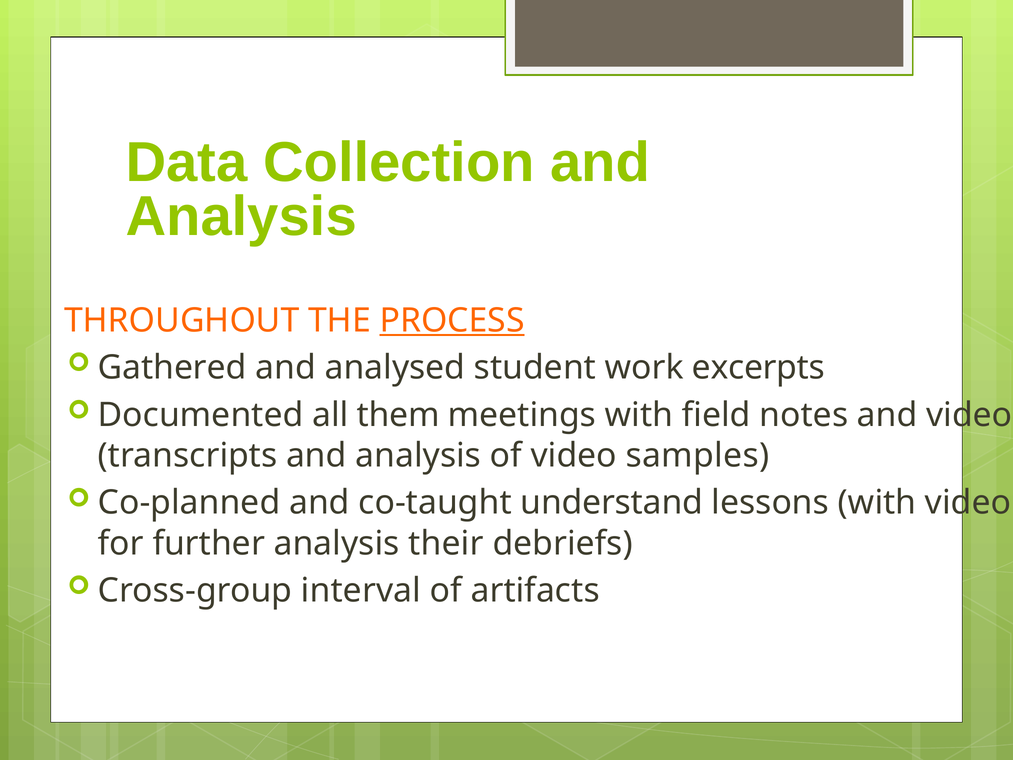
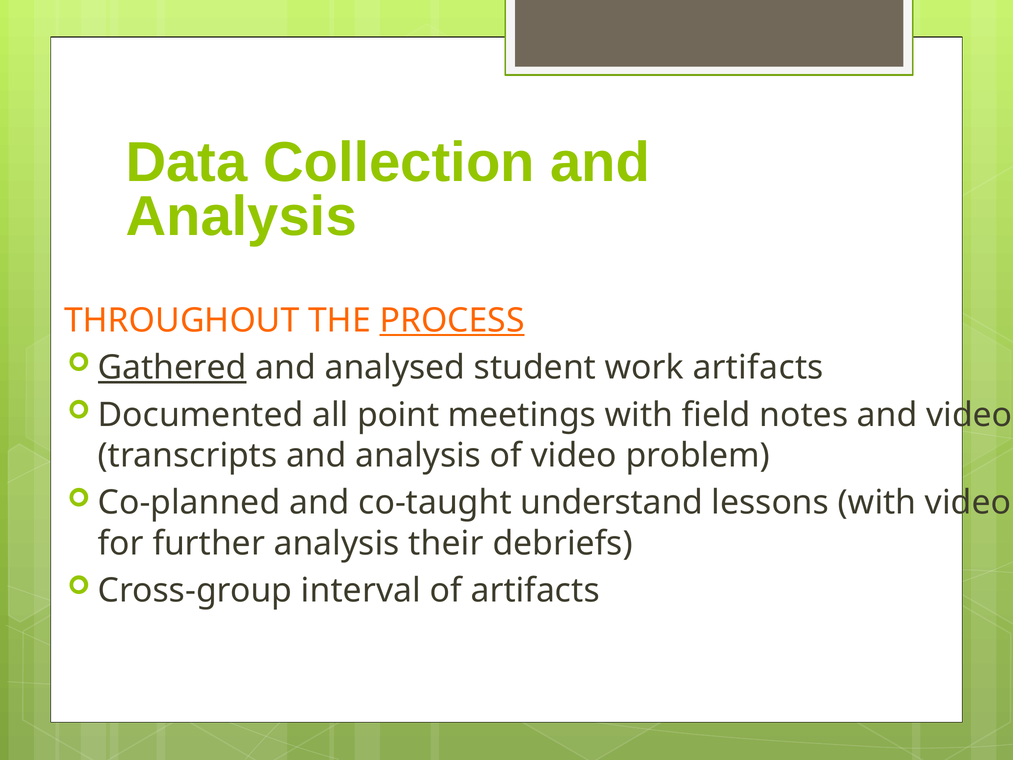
Gathered underline: none -> present (172, 368)
work excerpts: excerpts -> artifacts (758, 368)
them: them -> point (398, 415)
samples: samples -> problem (698, 455)
